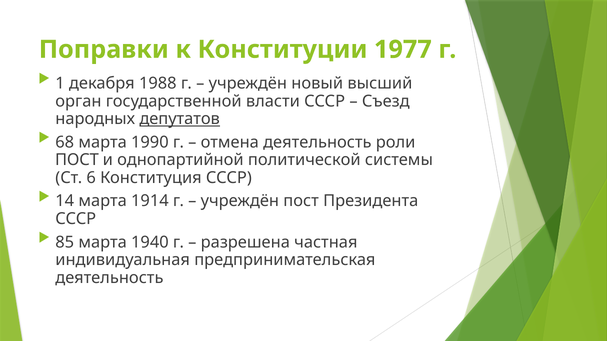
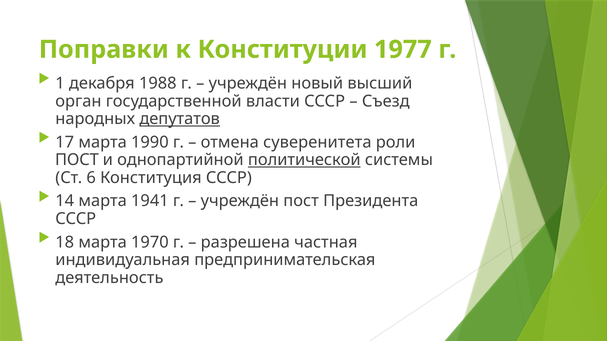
68: 68 -> 17 (65, 142)
отмена деятельность: деятельность -> суверенитета (317, 142)
политической underline: none -> present (304, 160)
1914: 1914 -> 1941 (150, 201)
85: 85 -> 18 (65, 242)
1940: 1940 -> 1970 (150, 242)
